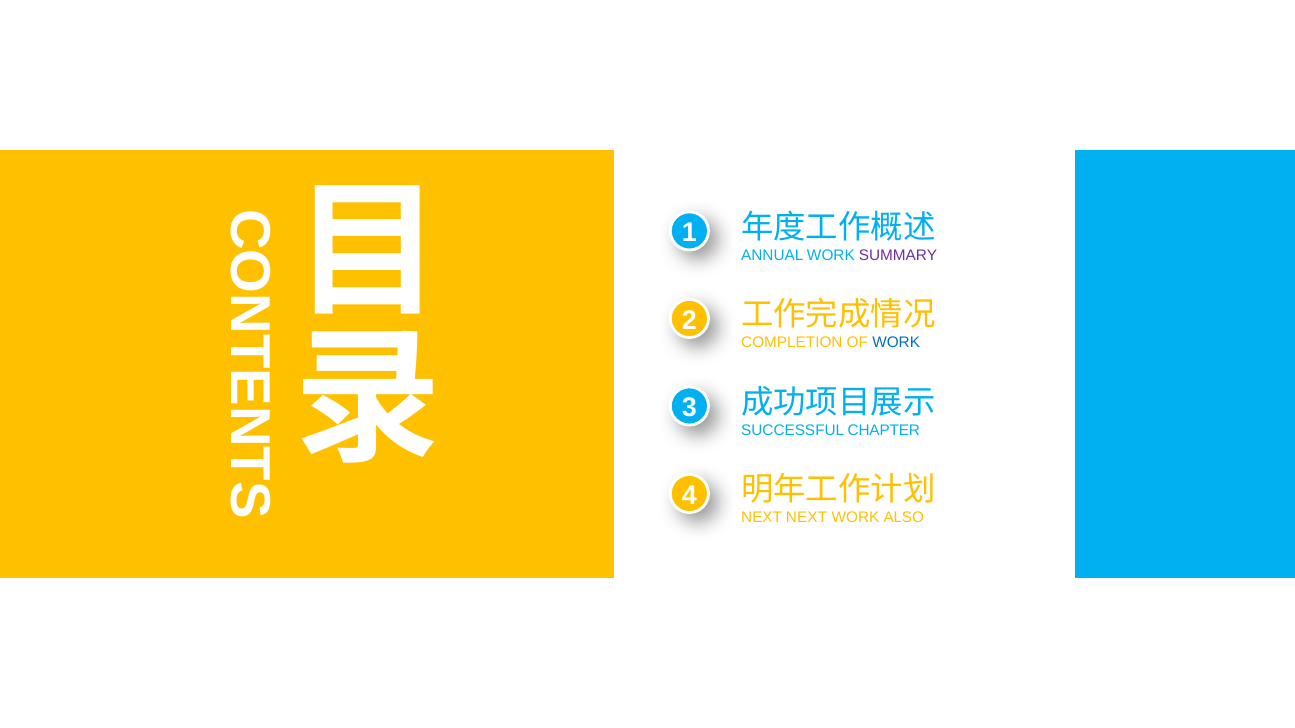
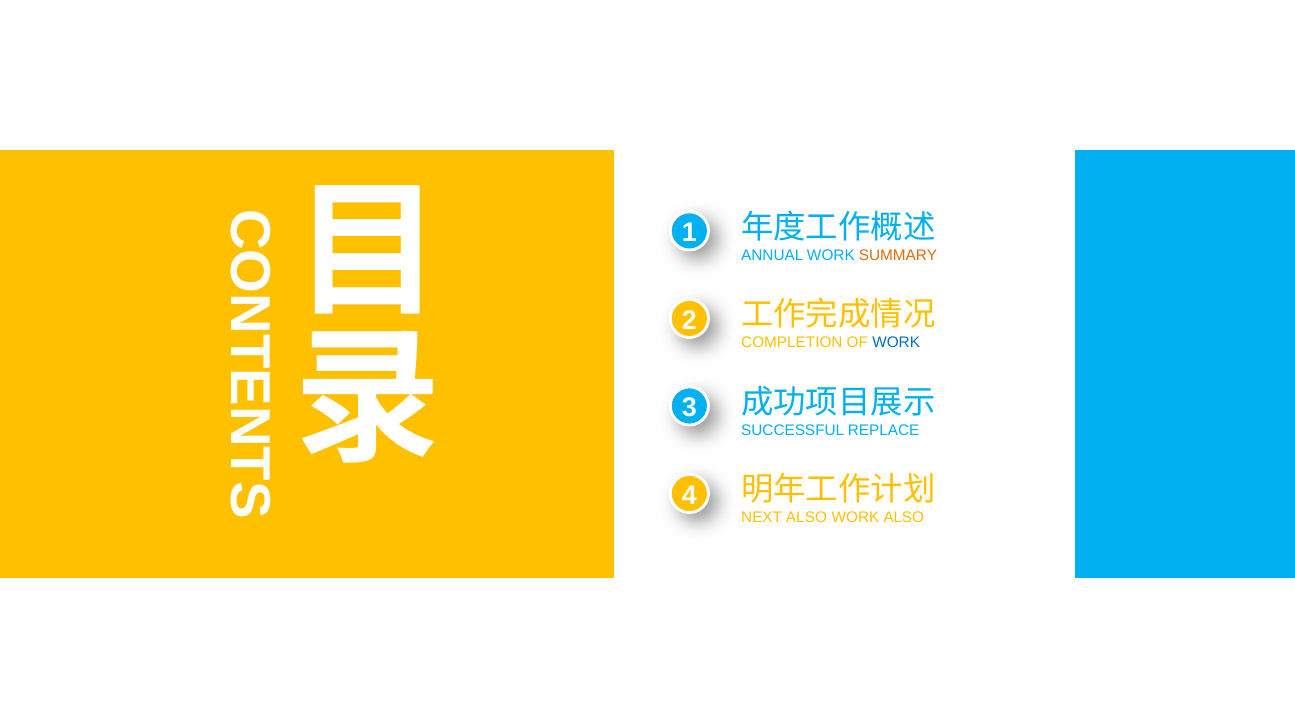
SUMMARY colour: purple -> orange (898, 255)
CHAPTER: CHAPTER -> REPLACE (884, 430)
NEXT NEXT: NEXT -> ALSO (806, 518)
